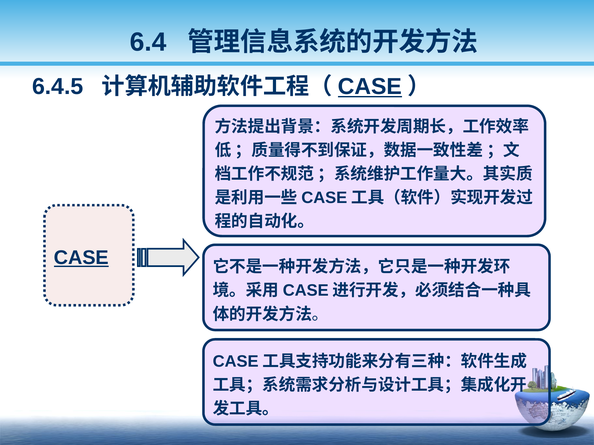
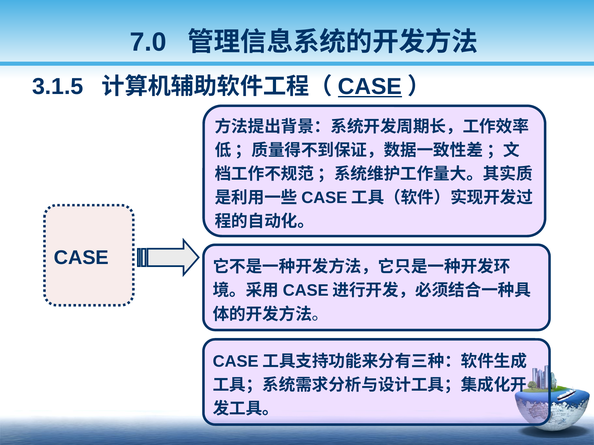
6.4: 6.4 -> 7.0 (148, 42)
6.4.5: 6.4.5 -> 3.1.5 (58, 87)
CASE underline: present -> none (81, 258)
